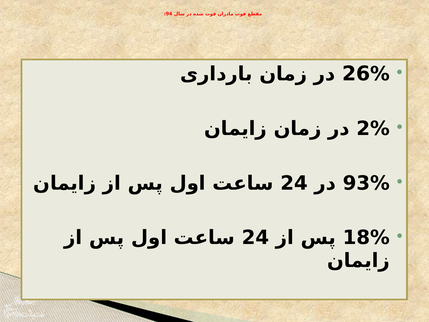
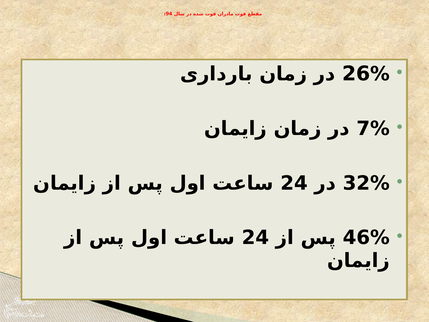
2%: 2% -> 7% (373, 129)
93%: 93% -> 32% (366, 183)
18%: 18% -> 46% (366, 238)
